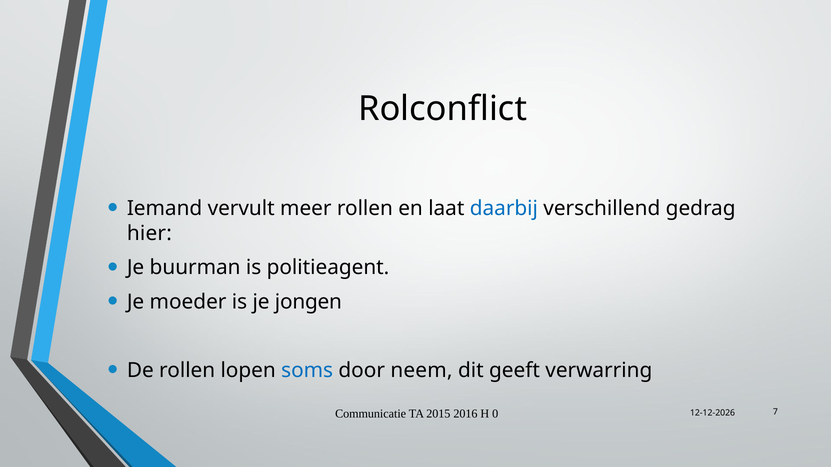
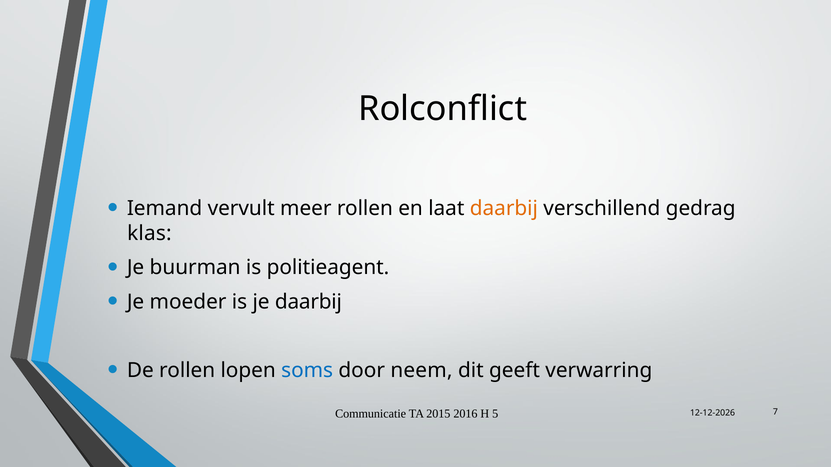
daarbij colour: blue -> orange (504, 209)
hier: hier -> klas (149, 234)
je jongen: jongen -> daarbij (308, 302)
0: 0 -> 5 (495, 414)
